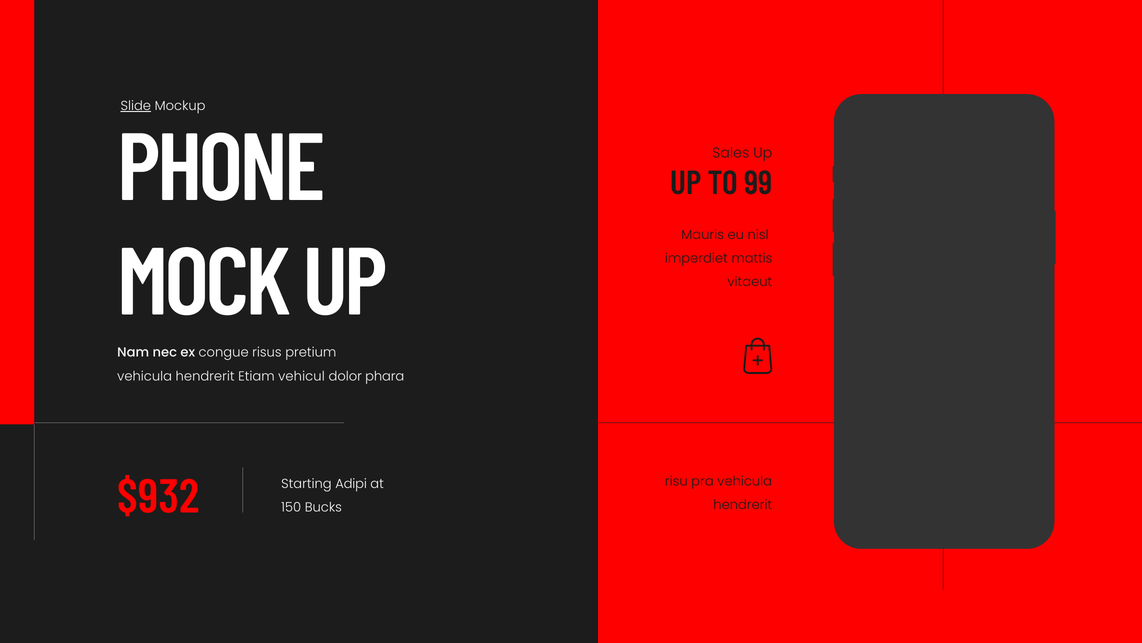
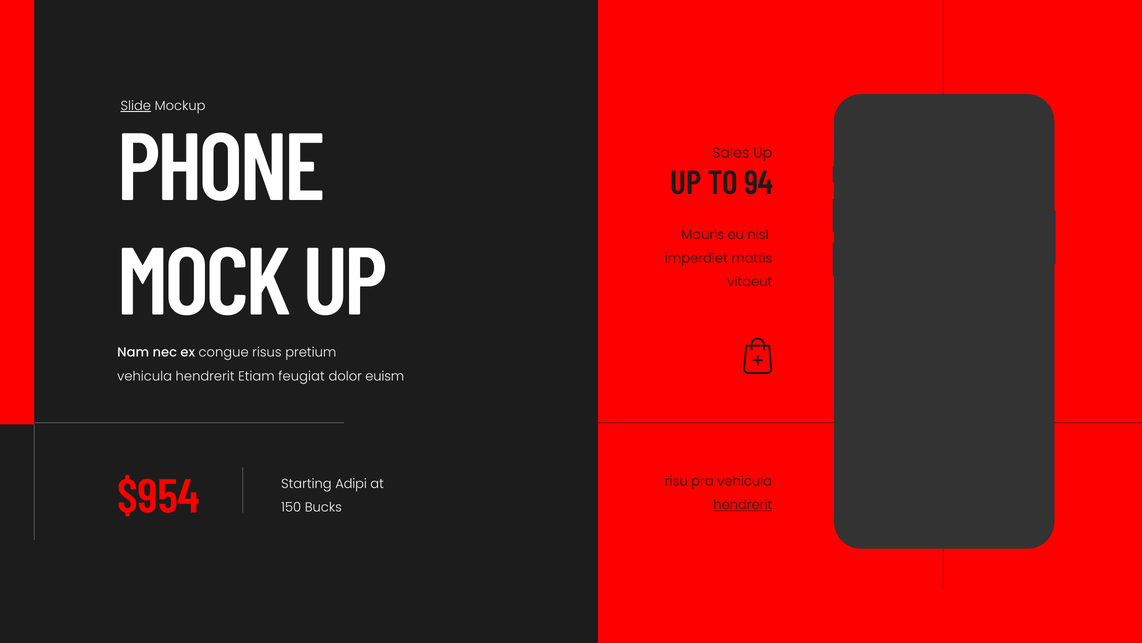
99: 99 -> 94 (759, 183)
vehicul: vehicul -> feugiat (301, 376)
phara: phara -> euism (385, 376)
$932: $932 -> $954 (159, 496)
hendrerit underline: none -> present (743, 505)
